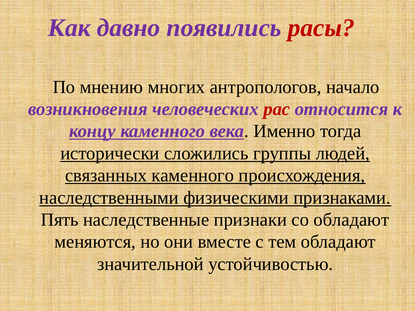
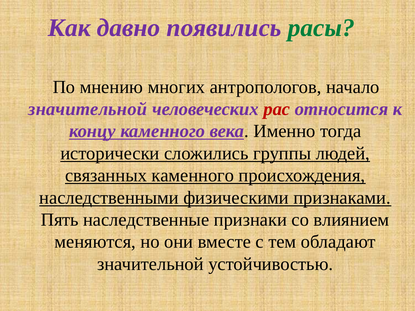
расы colour: red -> green (321, 28)
возникновения: возникновения -> значительной (88, 109)
со обладают: обладают -> влиянием (351, 220)
